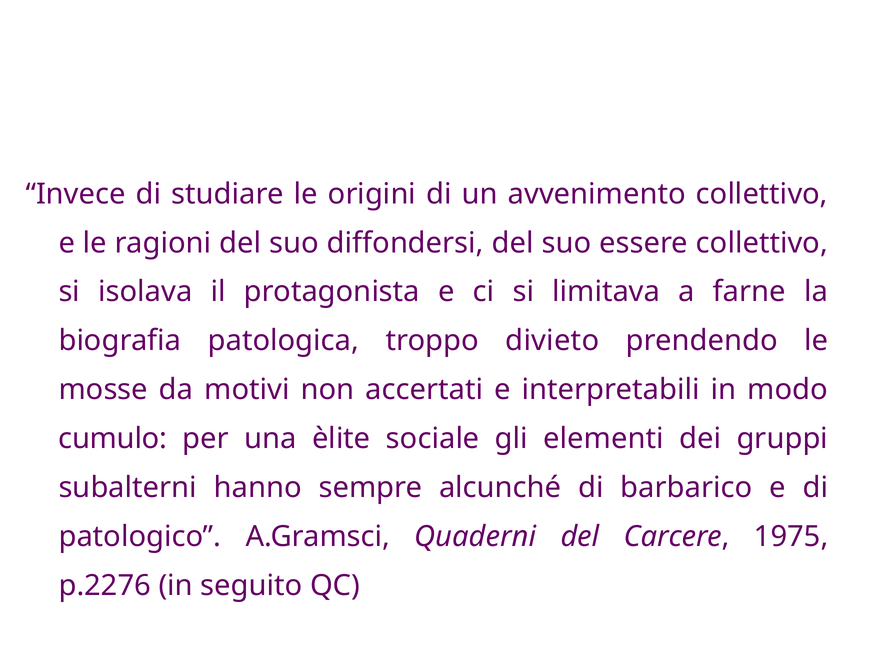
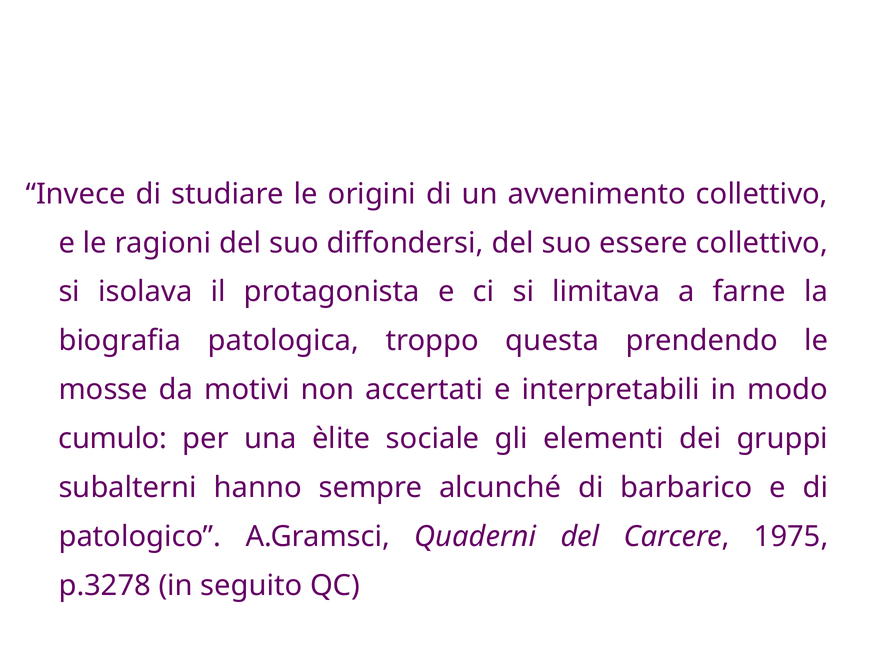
divieto: divieto -> questa (552, 341)
p.2276: p.2276 -> p.3278 (105, 586)
